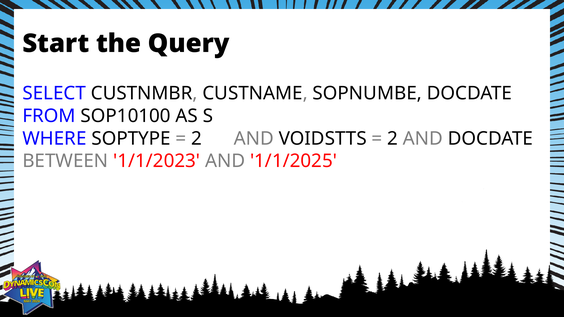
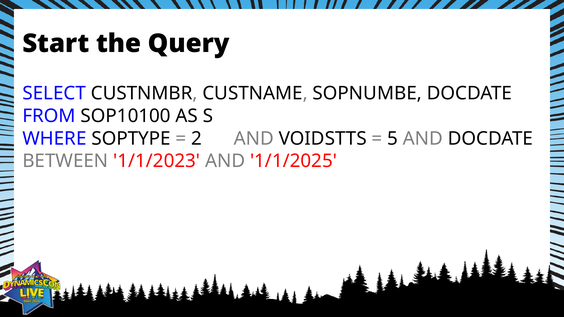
2: 2 -> 5 (393, 139)
